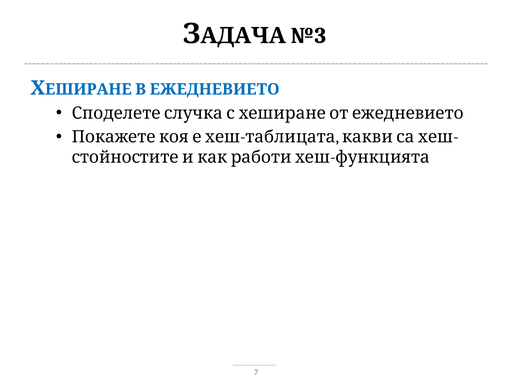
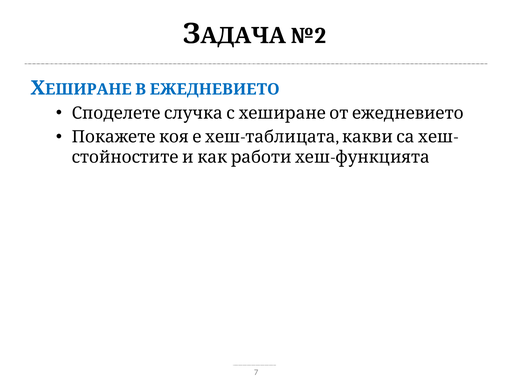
№3: №3 -> №2 (308, 36)
